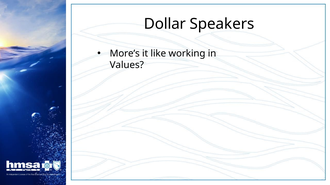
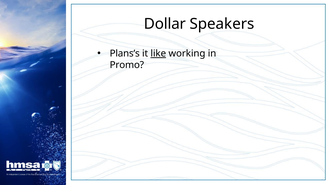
More’s: More’s -> Plans’s (125, 54)
like underline: none -> present (158, 54)
Values: Values -> Promo (127, 65)
